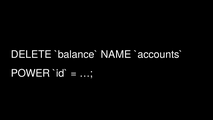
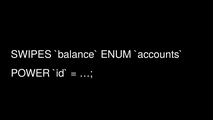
DELETE: DELETE -> SWIPES (31, 54)
NAME: NAME -> ENUM (116, 54)
